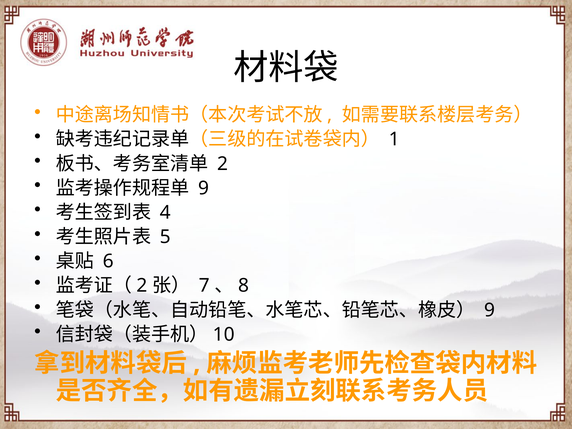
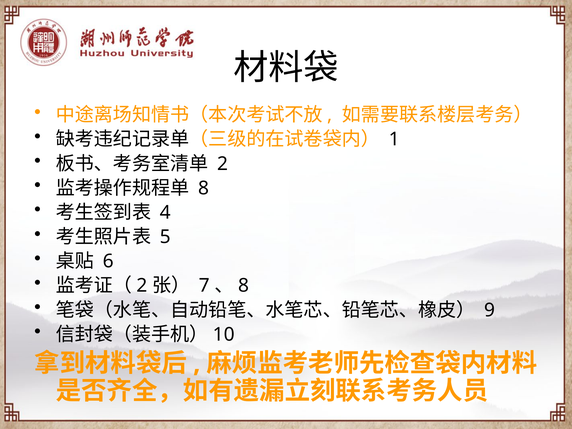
9: 9 -> 8 (203, 188)
